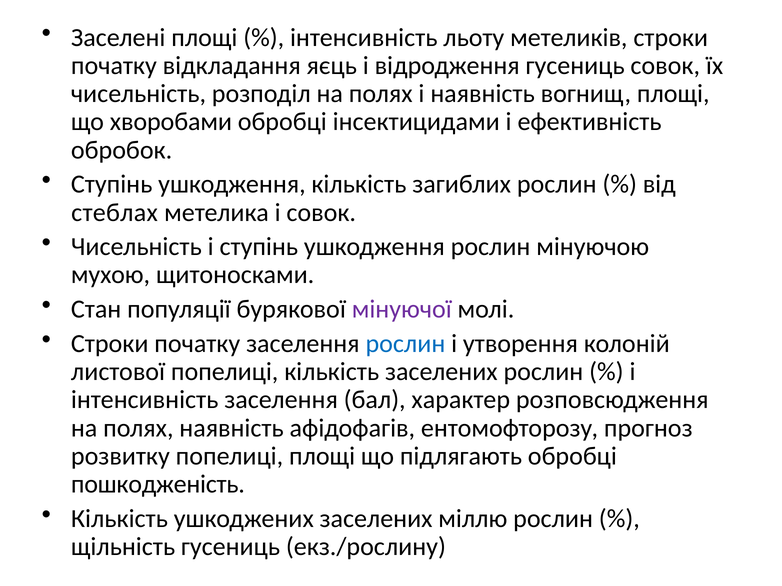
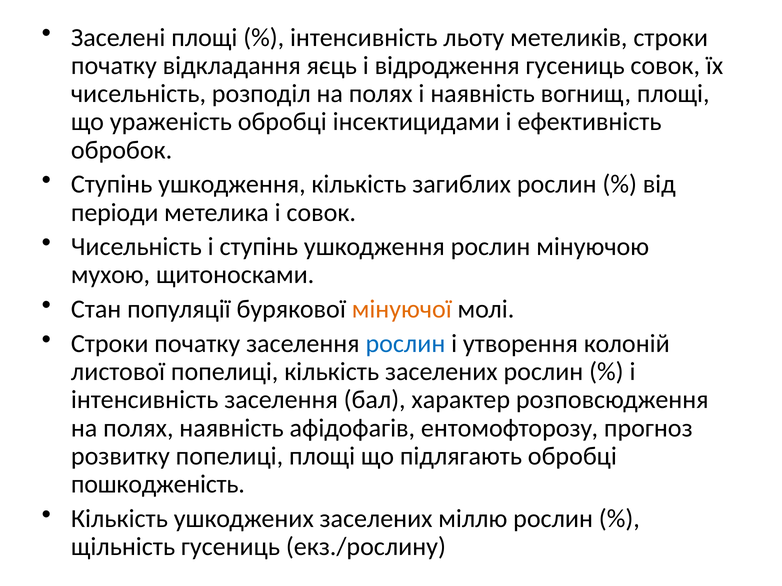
хворобами: хворобами -> ураженість (171, 122)
стеблах: стеблах -> періоди (115, 213)
мінуючої colour: purple -> orange (402, 310)
